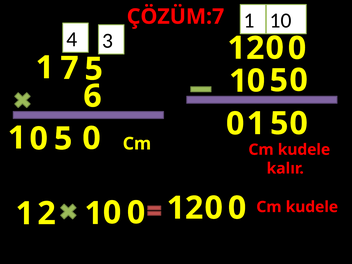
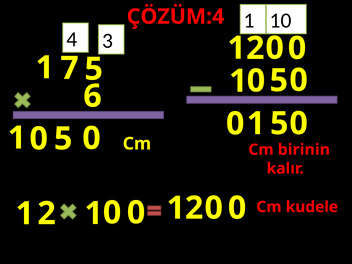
ÇÖZÜM:7: ÇÖZÜM:7 -> ÇÖZÜM:4 (176, 17)
kudele: kudele -> birinin (304, 150)
